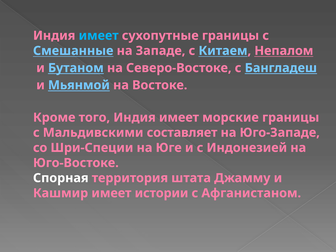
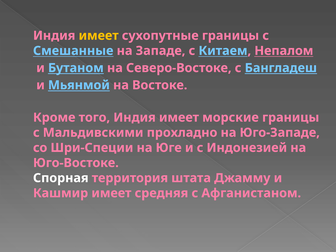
имеет colour: light blue -> yellow (99, 36)
составляет: составляет -> прохладно (182, 133)
истории: истории -> средняя (161, 193)
